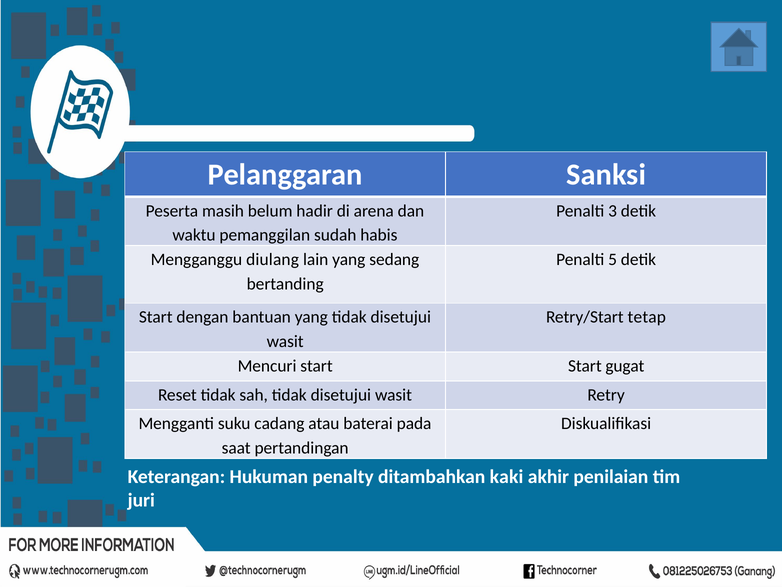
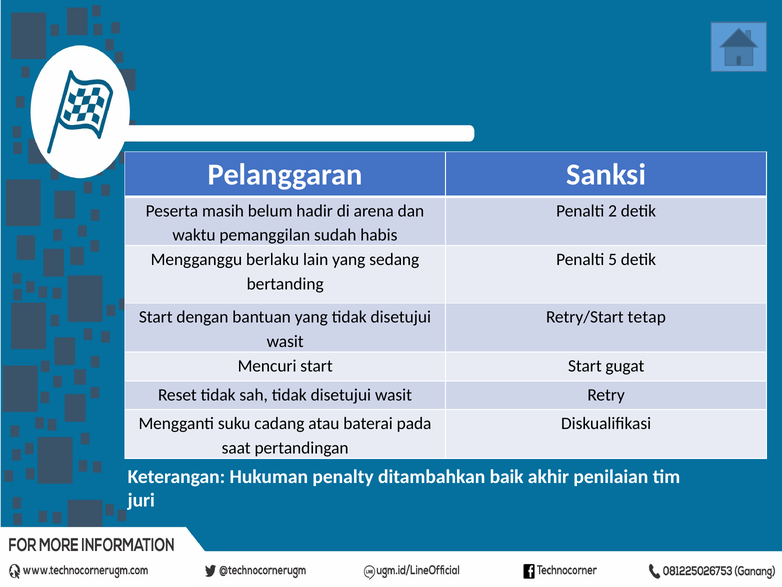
3: 3 -> 2 (613, 211)
diulang: diulang -> berlaku (273, 259)
kaki: kaki -> baik (507, 476)
